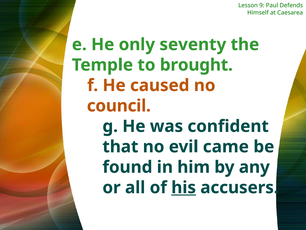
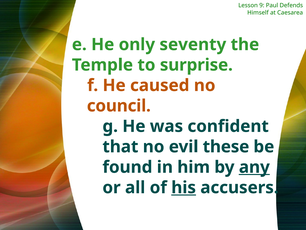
brought: brought -> surprise (196, 65)
came: came -> these (226, 146)
any underline: none -> present (254, 167)
